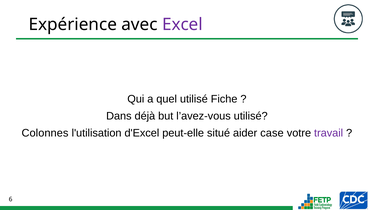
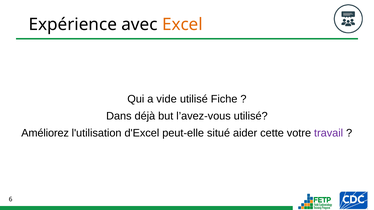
Excel colour: purple -> orange (182, 25)
quel: quel -> vide (167, 99)
Colonnes: Colonnes -> Améliorez (45, 133)
case: case -> cette (272, 133)
